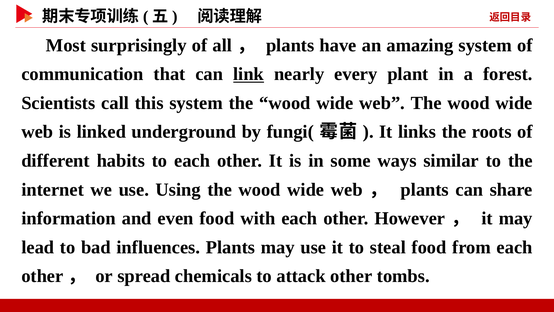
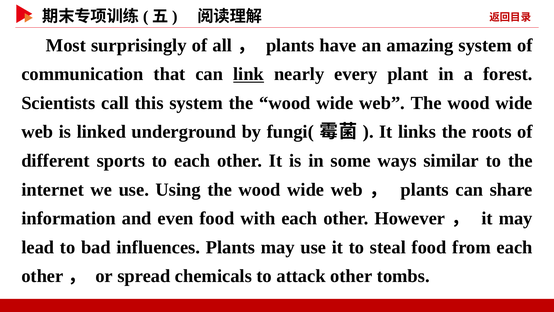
habits: habits -> sports (121, 161)
